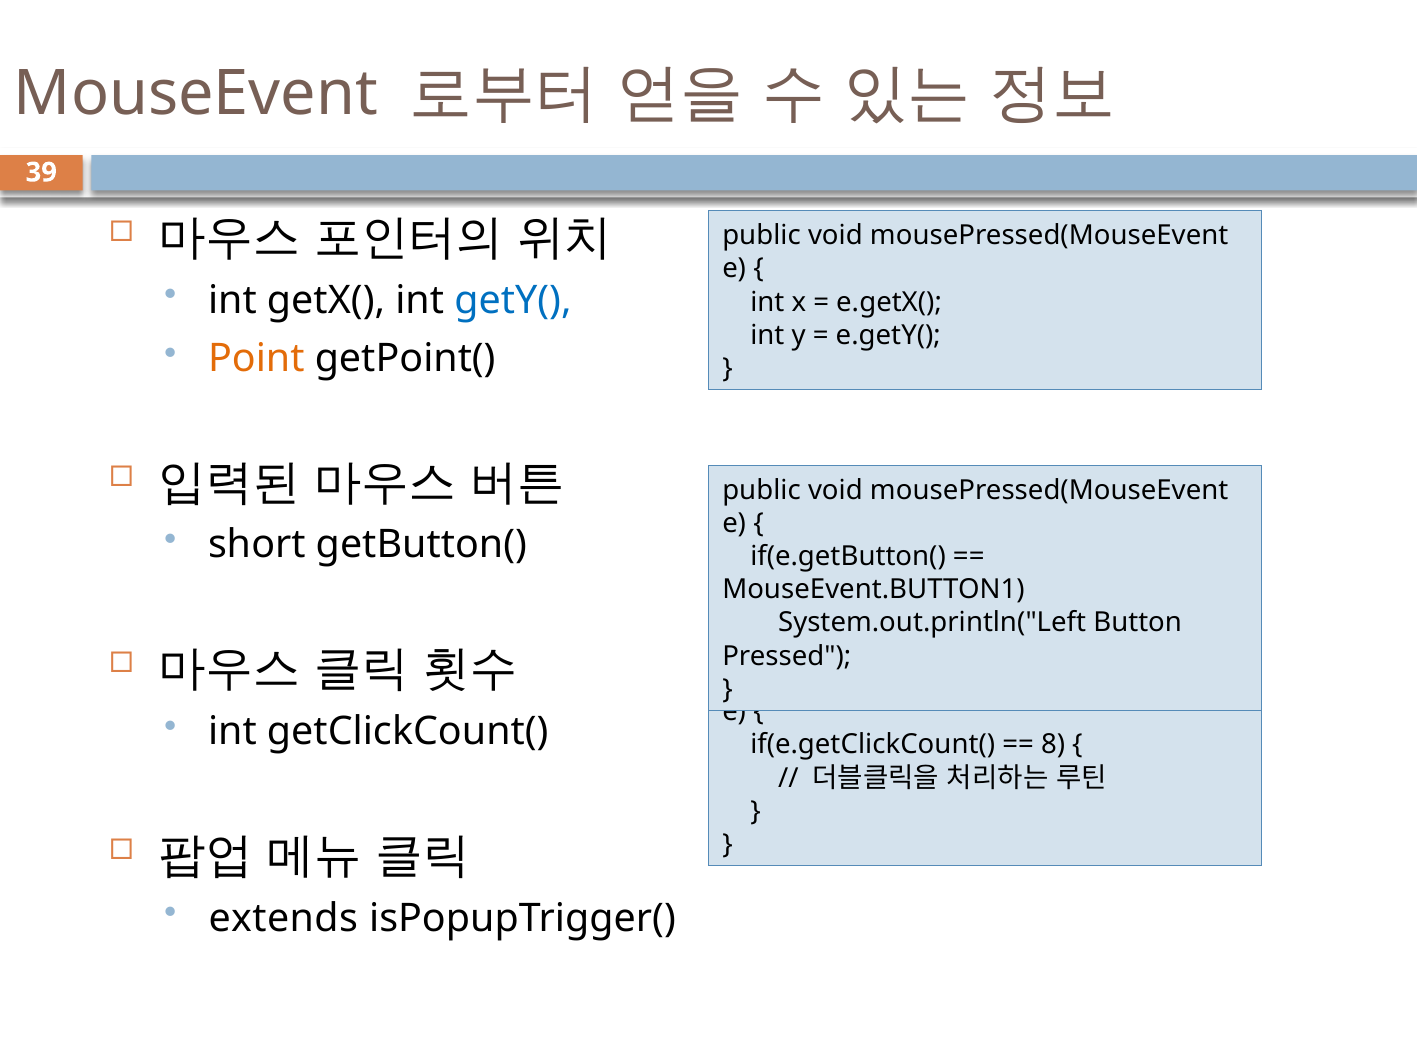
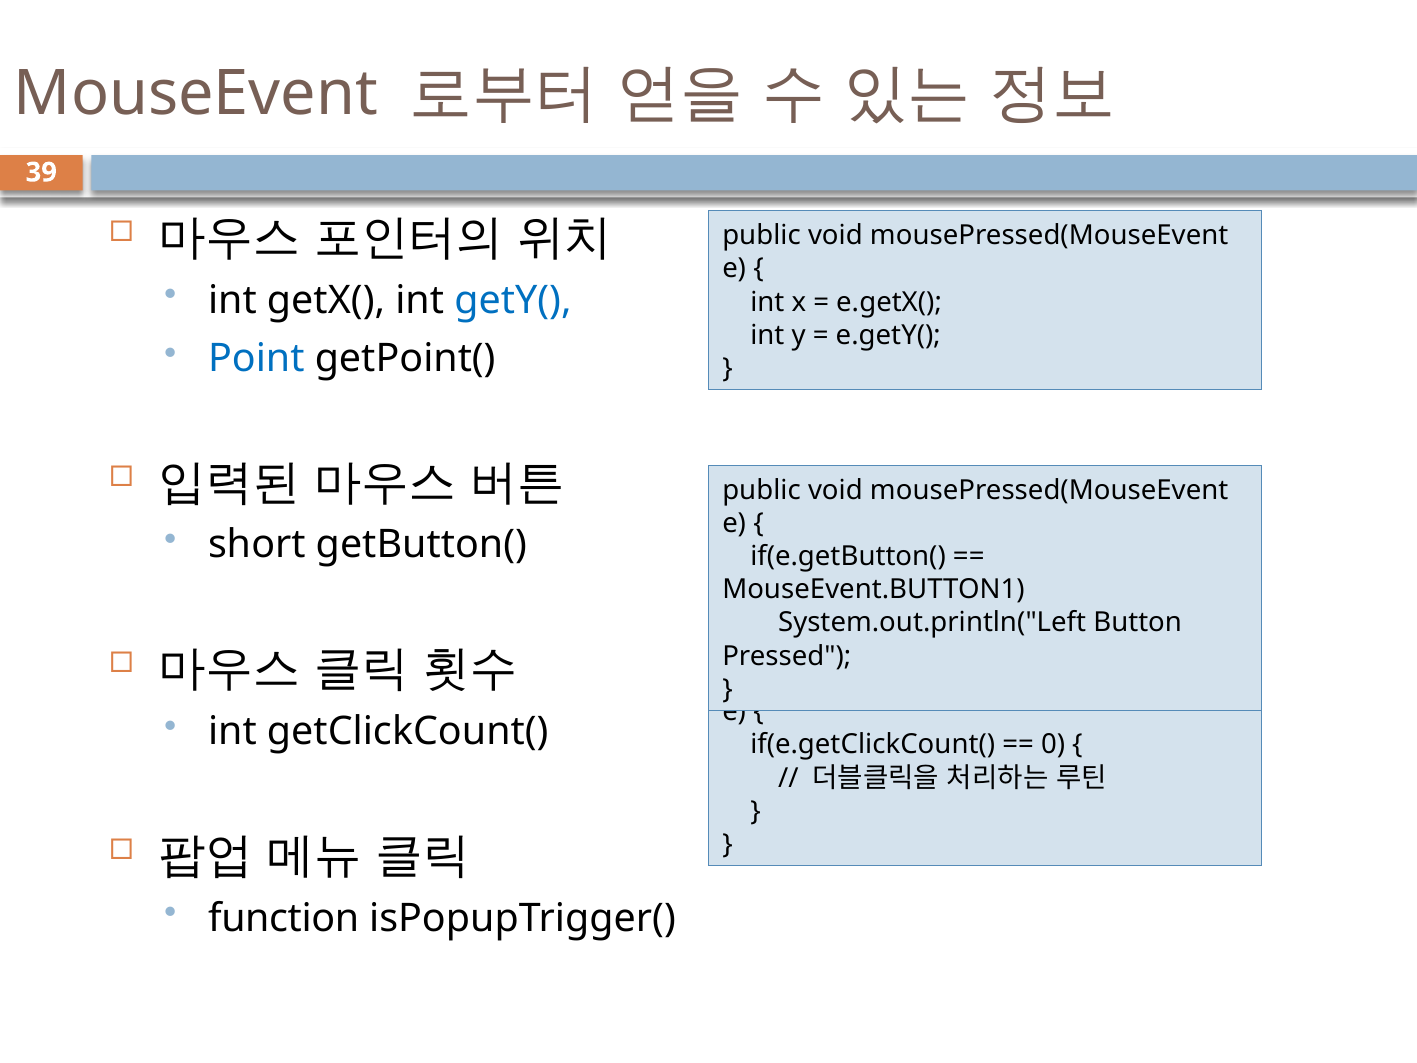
Point colour: orange -> blue (256, 358)
8: 8 -> 0 (1053, 745)
extends: extends -> function (284, 918)
